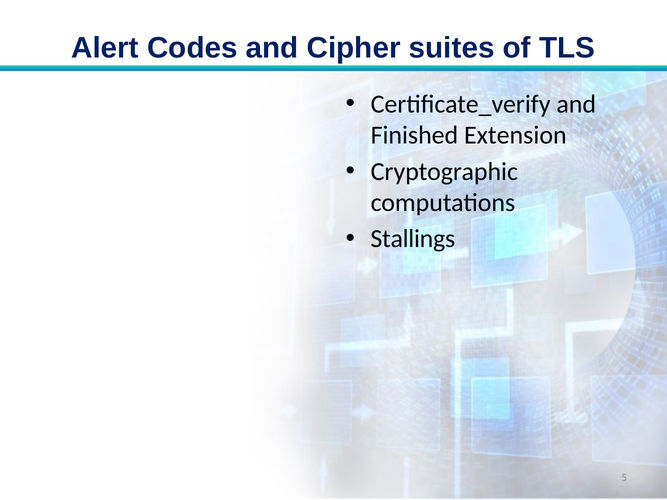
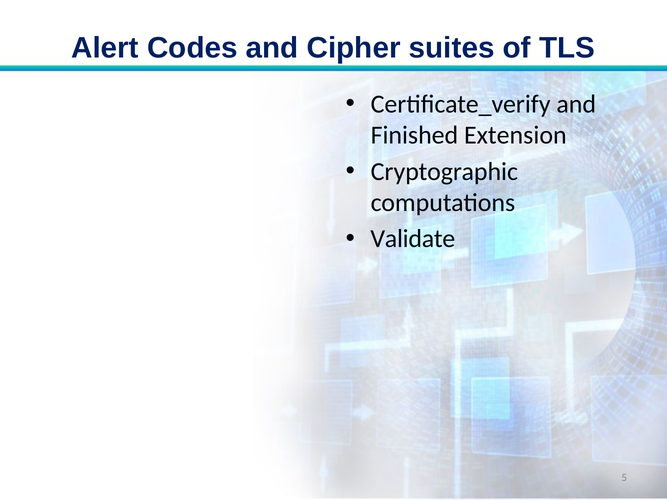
Stallings: Stallings -> Validate (413, 239)
